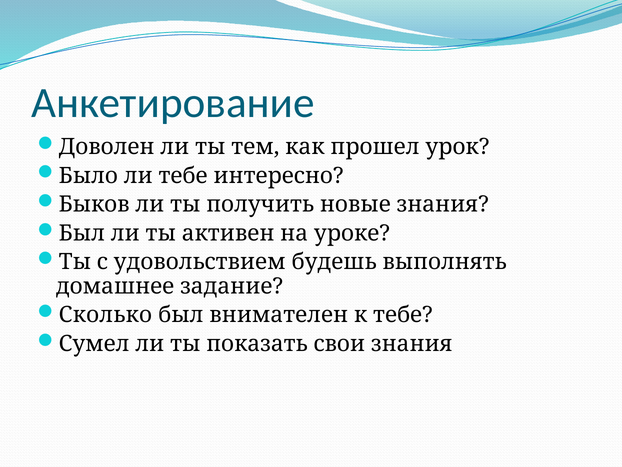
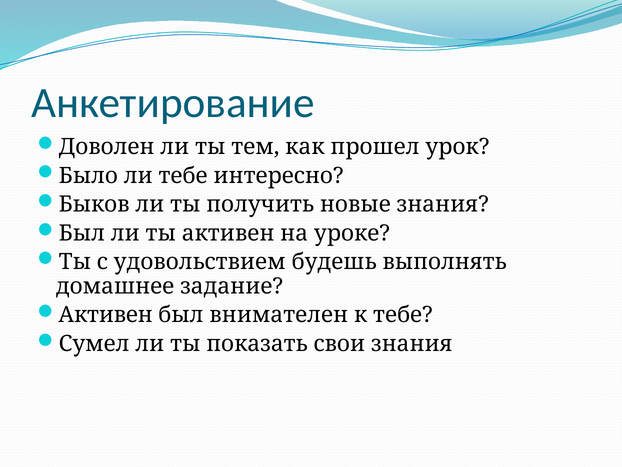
Сколько: Сколько -> Активен (106, 315)
